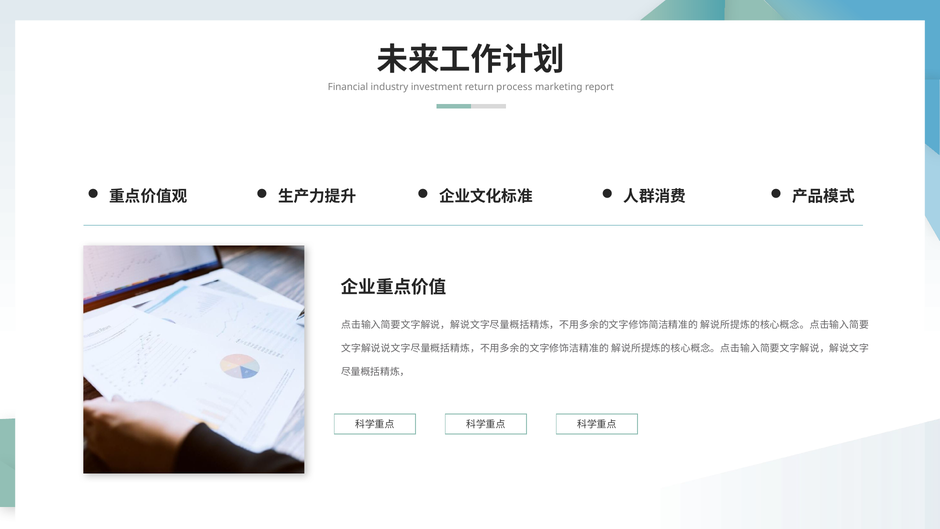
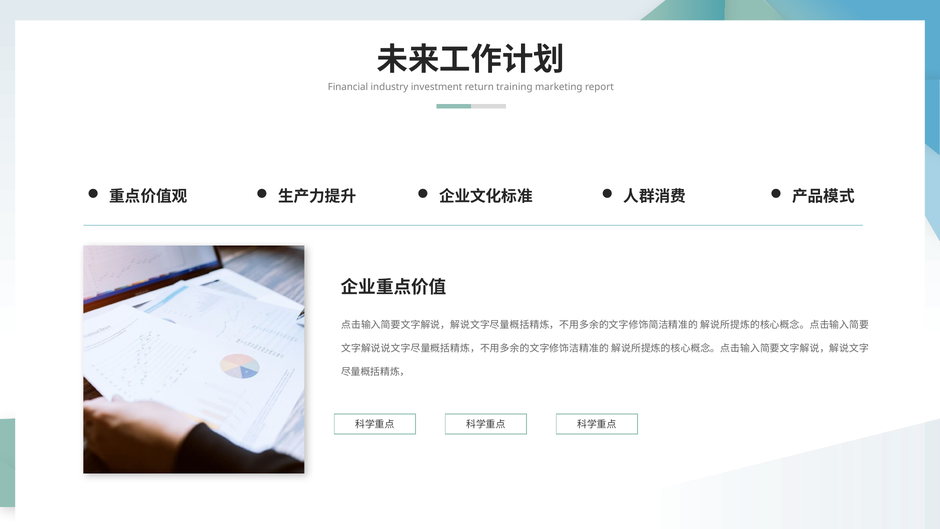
process: process -> training (514, 87)
